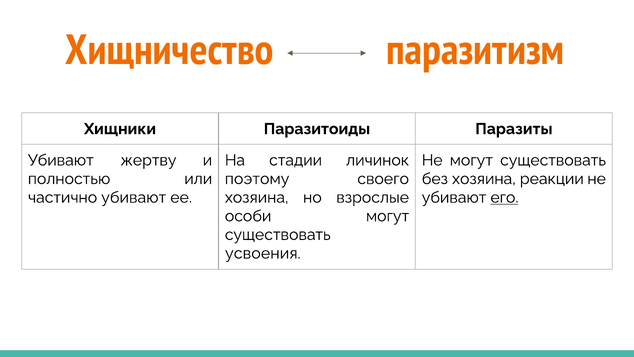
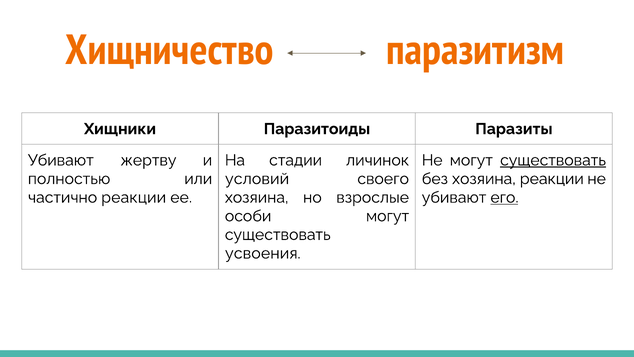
существовать underline: none -> present (553, 160)
поэтому: поэтому -> условий (257, 179)
частично убивают: убивают -> реакции (134, 197)
